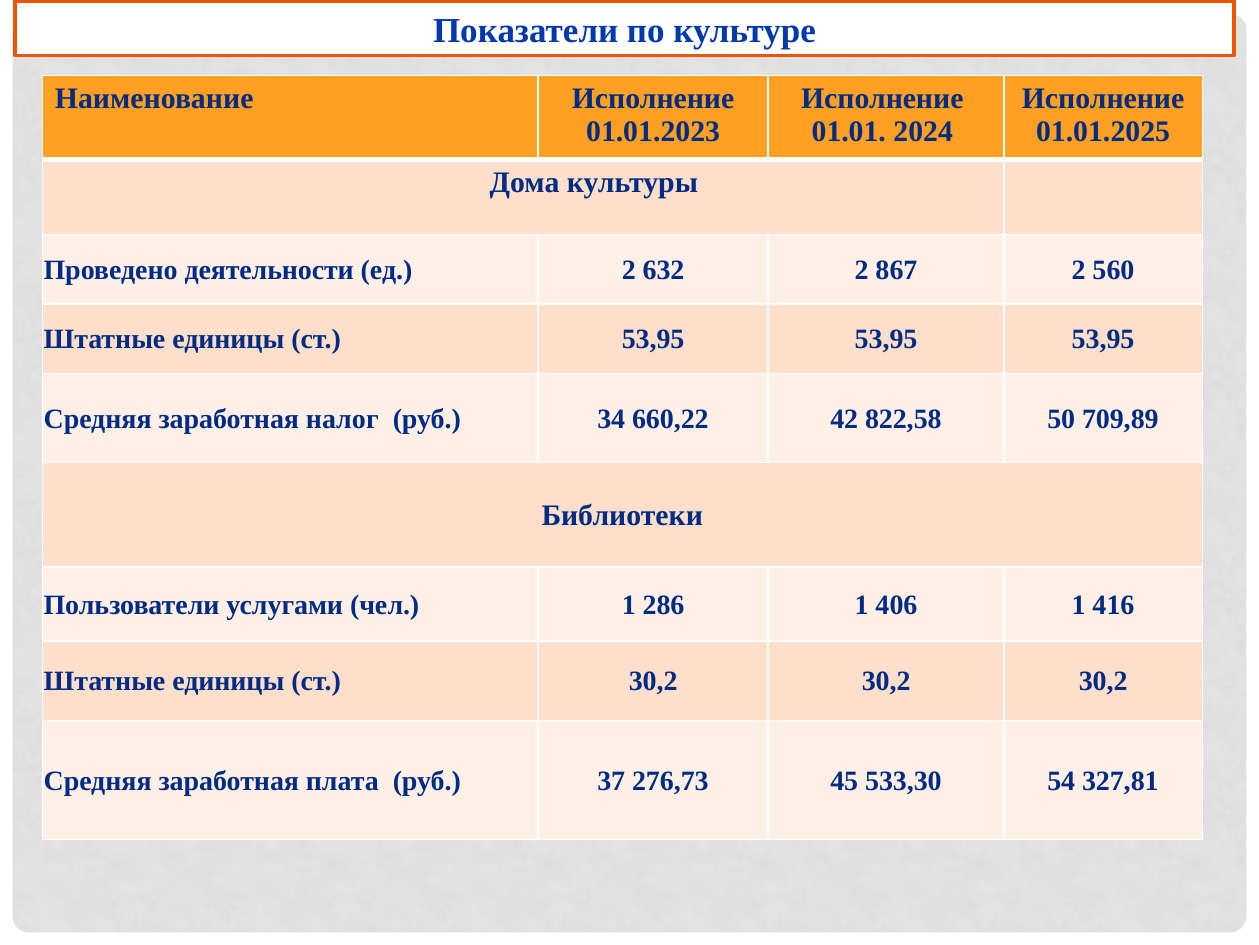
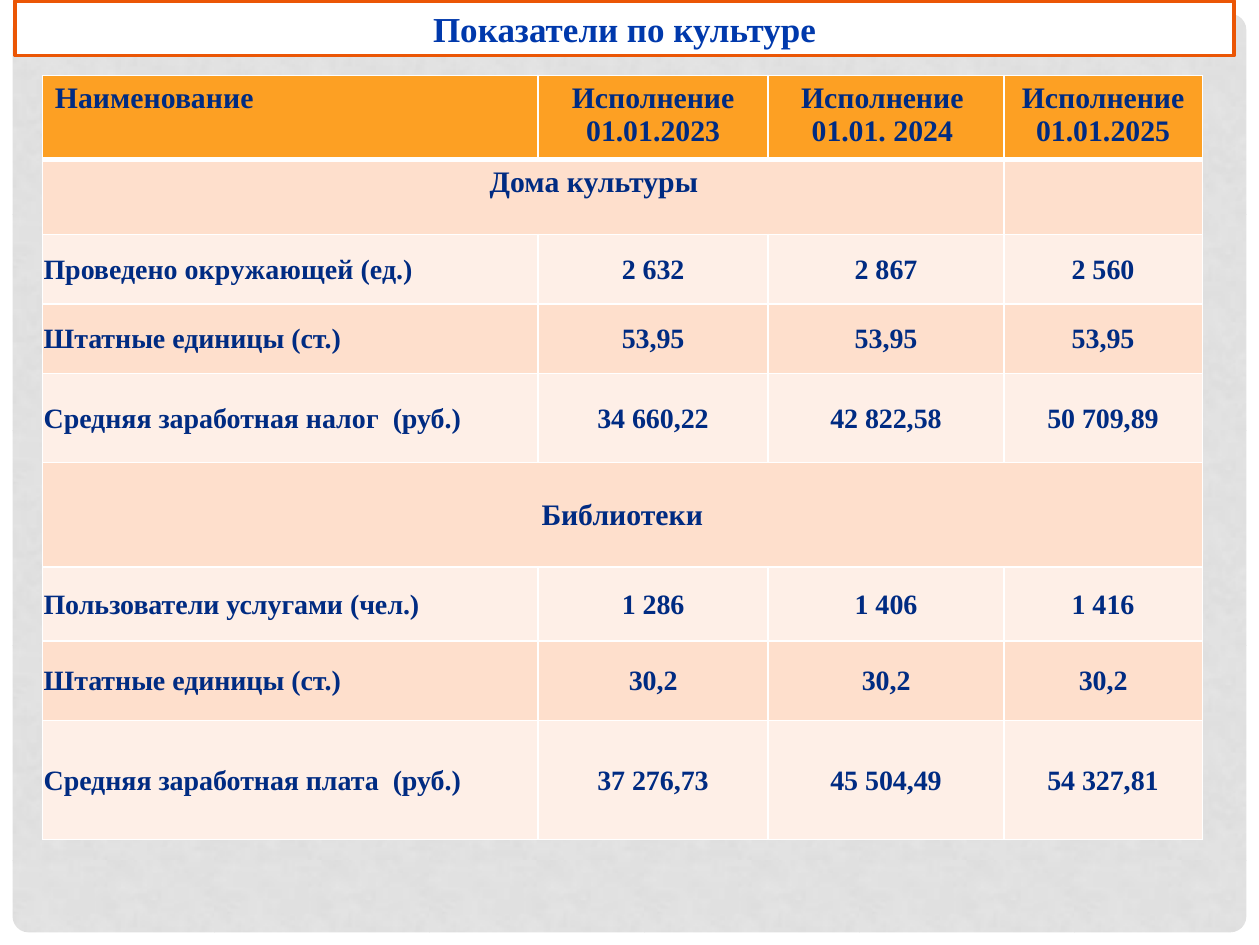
деятельности: деятельности -> окружающей (269, 270)
533,30: 533,30 -> 504,49 (903, 780)
